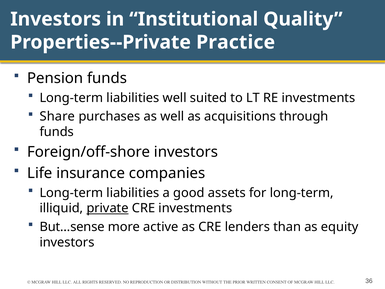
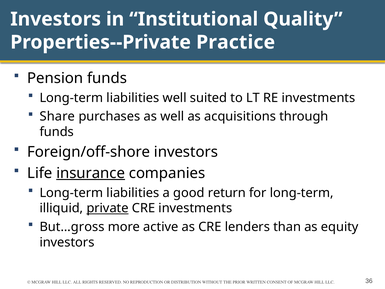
insurance underline: none -> present (91, 173)
assets: assets -> return (227, 193)
But…sense: But…sense -> But…gross (72, 227)
